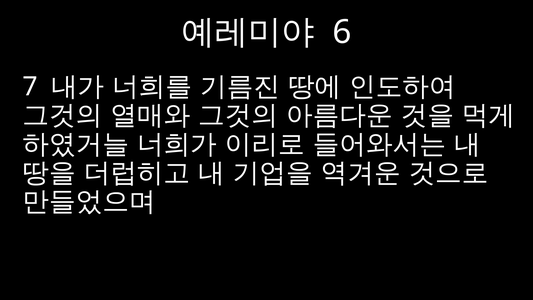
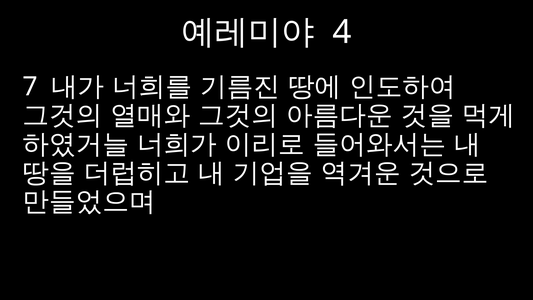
6: 6 -> 4 (342, 32)
